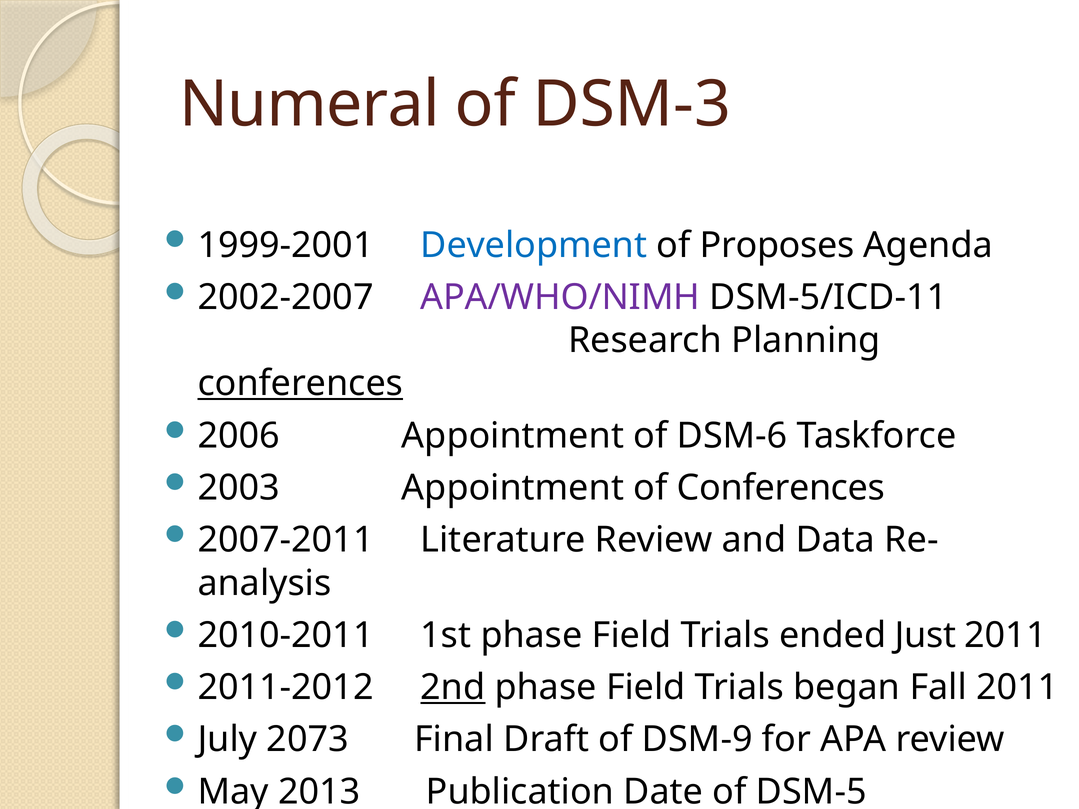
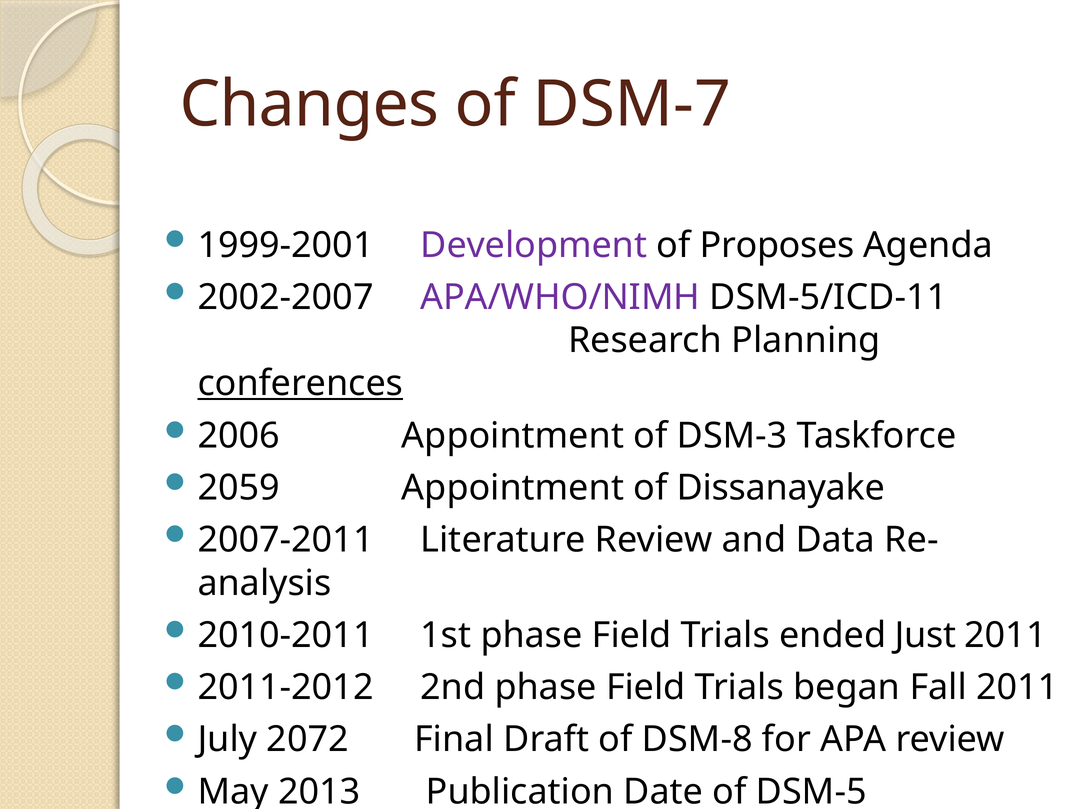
Numeral: Numeral -> Changes (309, 104)
DSM-3: DSM-3 -> DSM-7 (632, 104)
Development colour: blue -> purple (534, 245)
DSM-6: DSM-6 -> DSM-3 (732, 436)
2003: 2003 -> 2059 (239, 488)
of Conferences: Conferences -> Dissanayake (781, 488)
2nd underline: present -> none (453, 688)
2073: 2073 -> 2072 (308, 740)
DSM-9: DSM-9 -> DSM-8 (697, 740)
